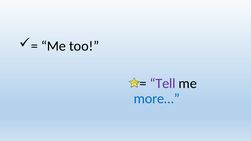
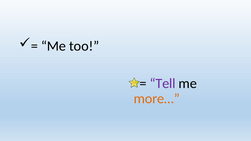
more… colour: blue -> orange (157, 99)
